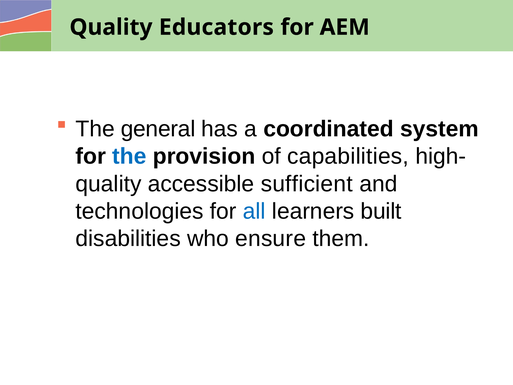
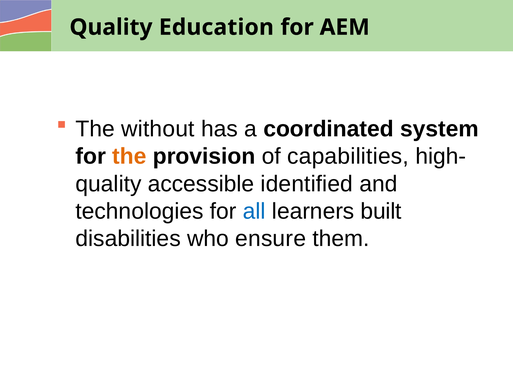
Educators: Educators -> Education (216, 27)
general: general -> without (158, 129)
the colour: blue -> orange (129, 156)
sufficient: sufficient -> identified (307, 184)
